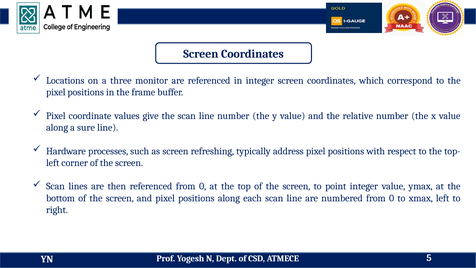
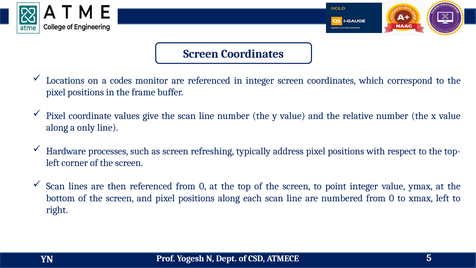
three: three -> codes (121, 80)
sure: sure -> only (86, 127)
